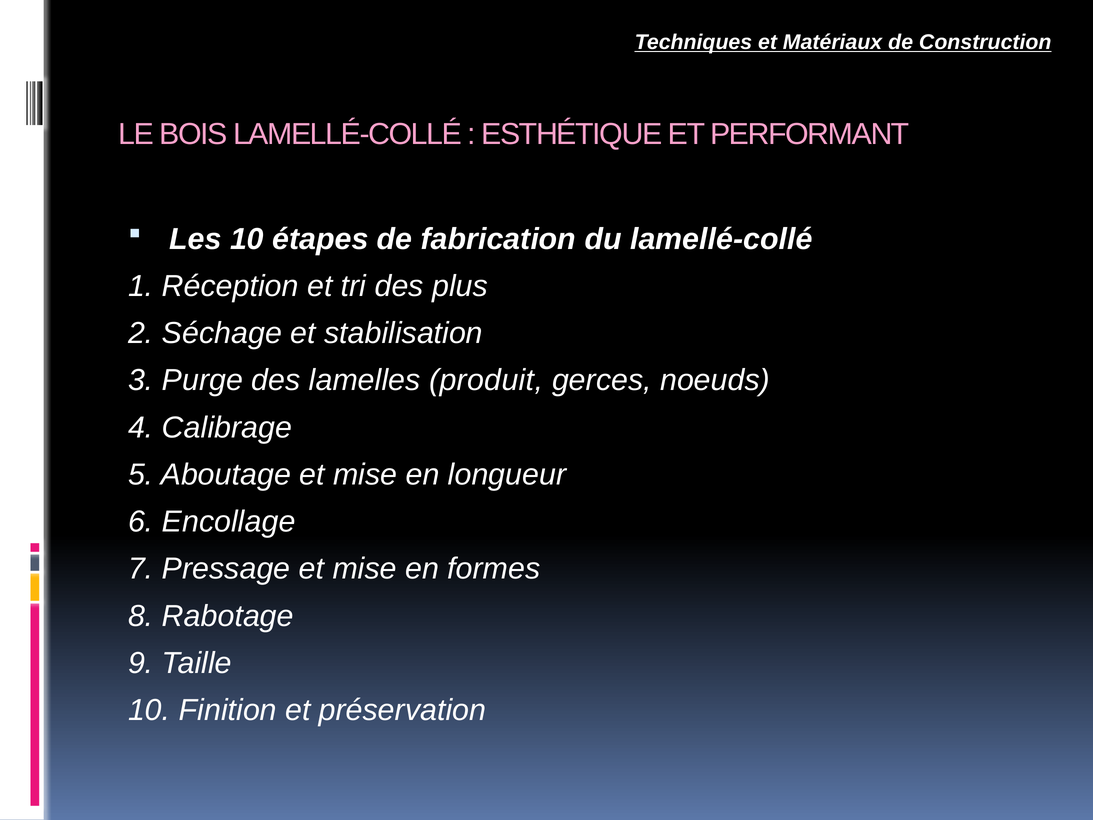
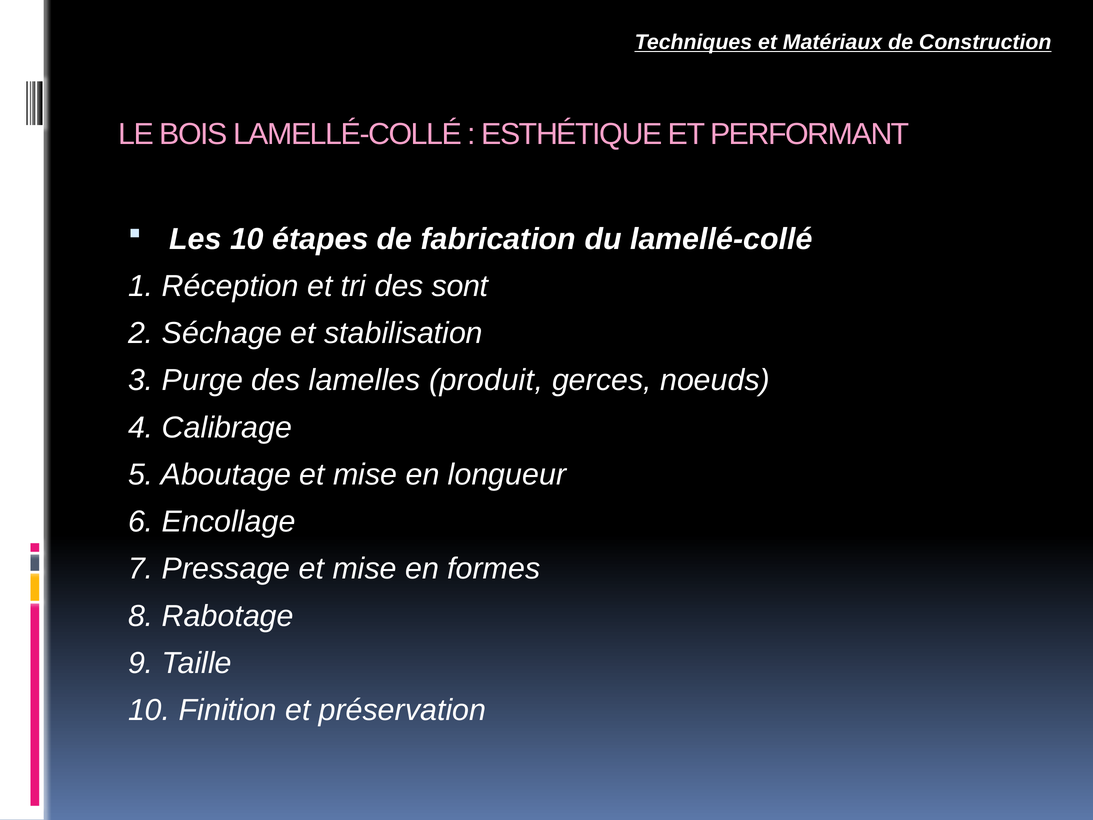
plus: plus -> sont (460, 286)
